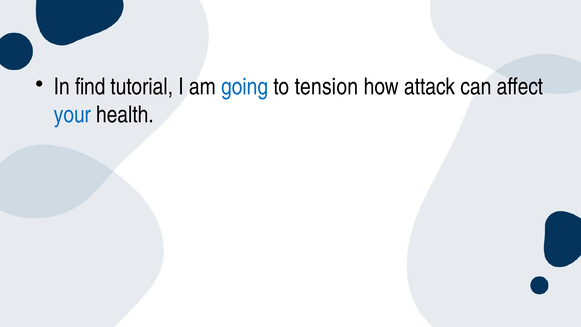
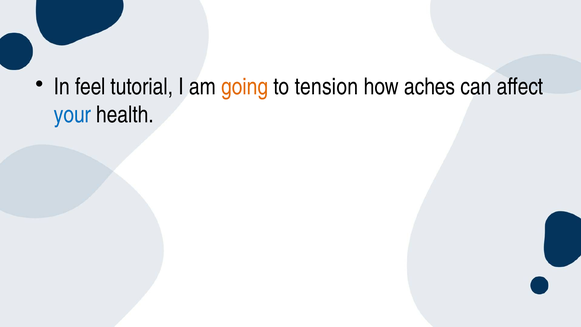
find: find -> feel (90, 87)
going colour: blue -> orange (245, 87)
attack: attack -> aches (430, 87)
